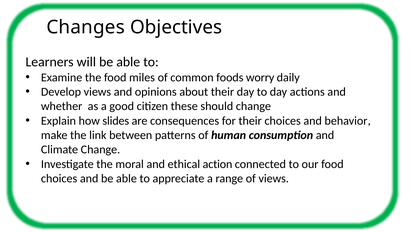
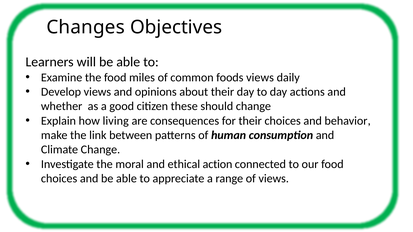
foods worry: worry -> views (260, 78)
slides: slides -> living (116, 121)
